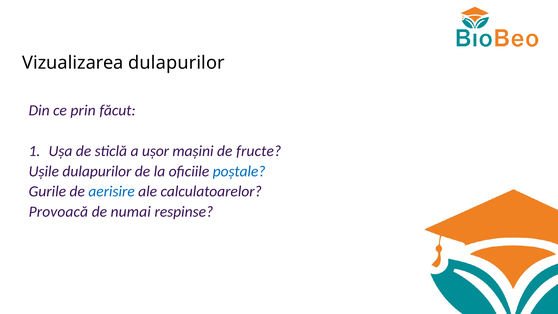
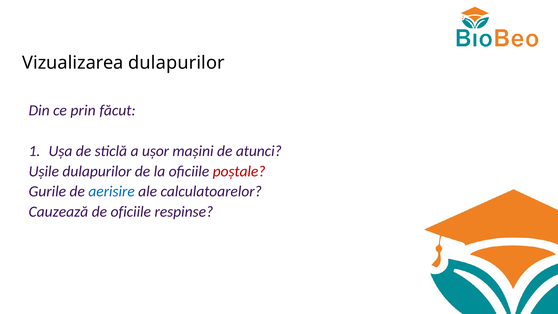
fructe: fructe -> atunci (259, 151)
poștale colour: blue -> red (239, 171)
Provoacă: Provoacă -> Cauzează (58, 212)
de numai: numai -> oficiile (131, 212)
